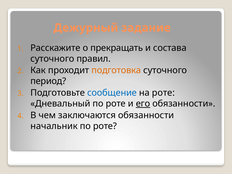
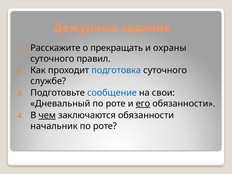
Дежурный: Дежурный -> Дежурных (86, 28)
состава: состава -> охраны (170, 48)
подготовка colour: orange -> blue (116, 70)
период: период -> службе (48, 81)
на роте: роте -> свои (163, 93)
чем underline: none -> present (47, 115)
